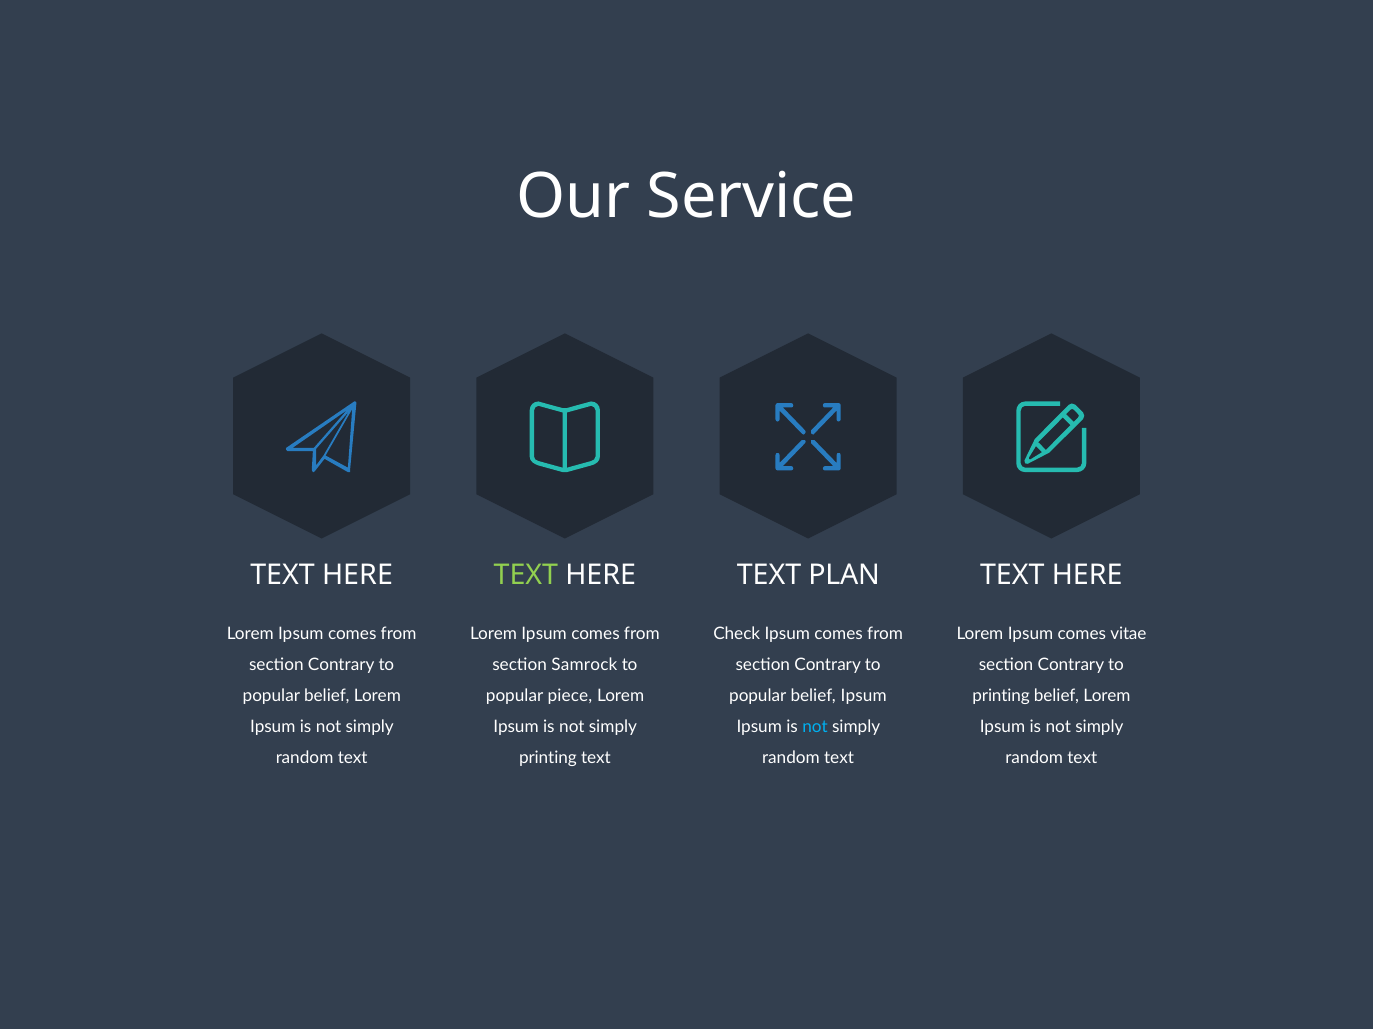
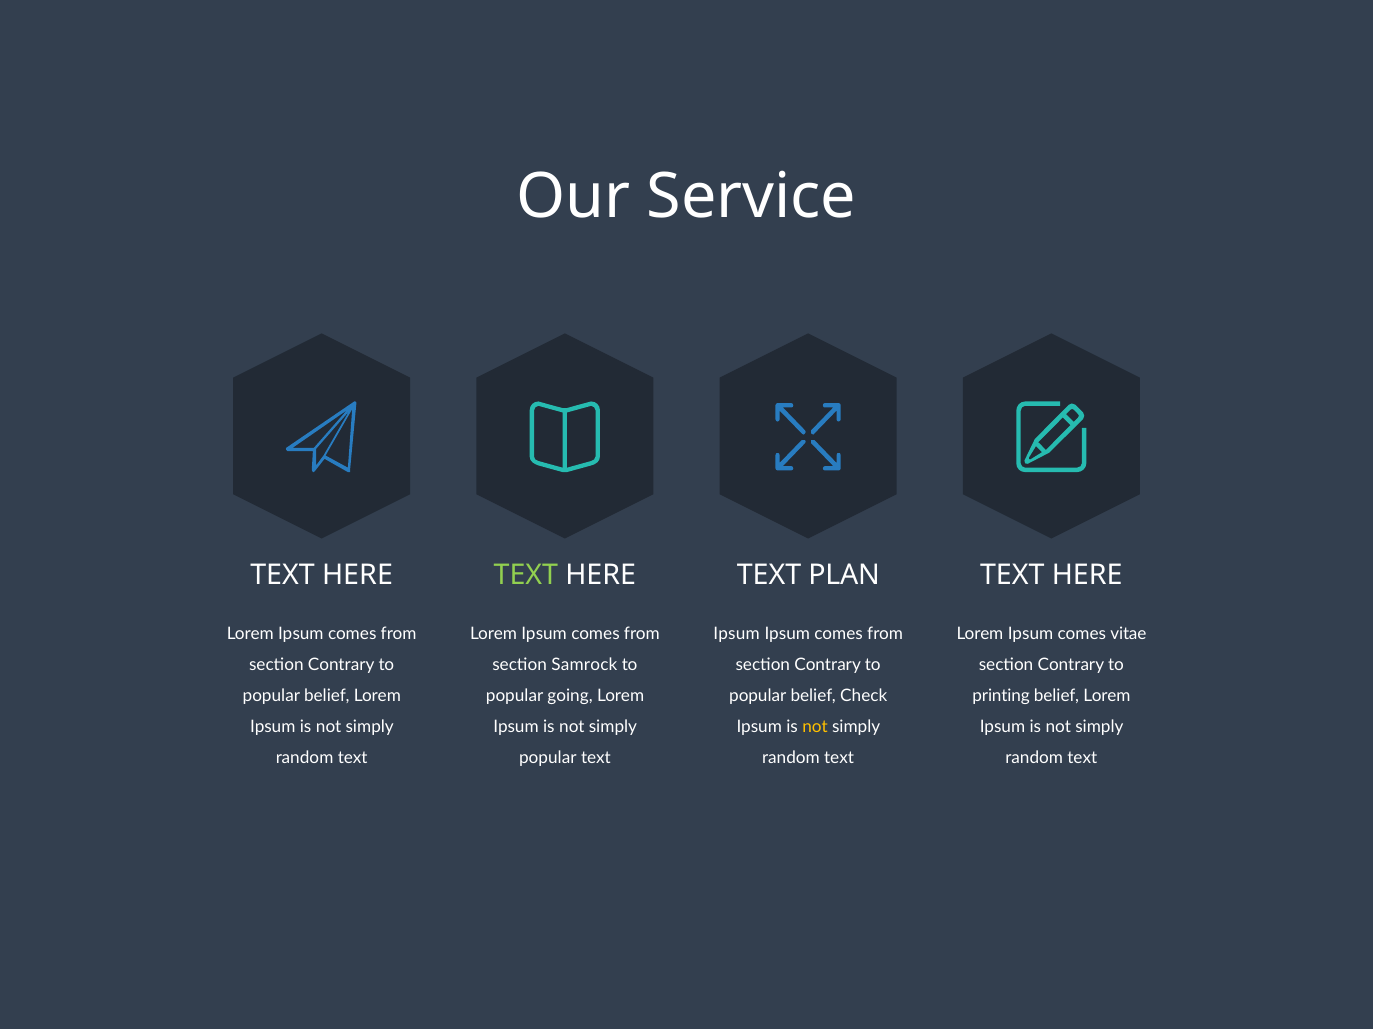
Check: Check -> Ipsum (737, 634)
piece: piece -> going (570, 696)
belief Ipsum: Ipsum -> Check (864, 696)
not colour: light blue -> yellow (815, 727)
printing: printing -> popular (548, 758)
